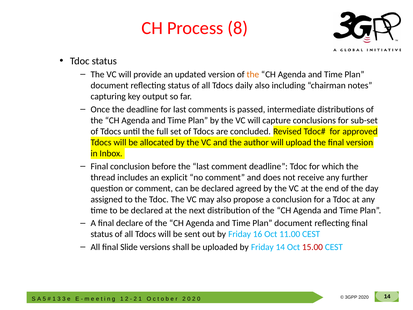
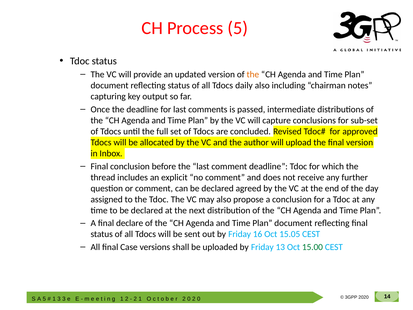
Process 8: 8 -> 5 (238, 28)
11.00: 11.00 -> 15.05 (290, 234)
Slide: Slide -> Case (129, 247)
Friday 14: 14 -> 13 (280, 247)
15.00 colour: red -> green (312, 247)
